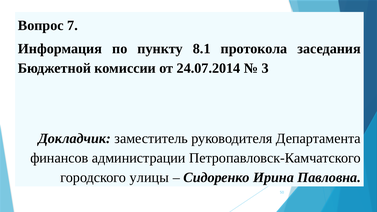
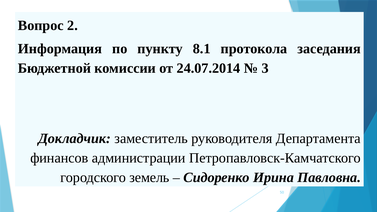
7: 7 -> 2 (73, 25)
улицы: улицы -> земель (149, 178)
